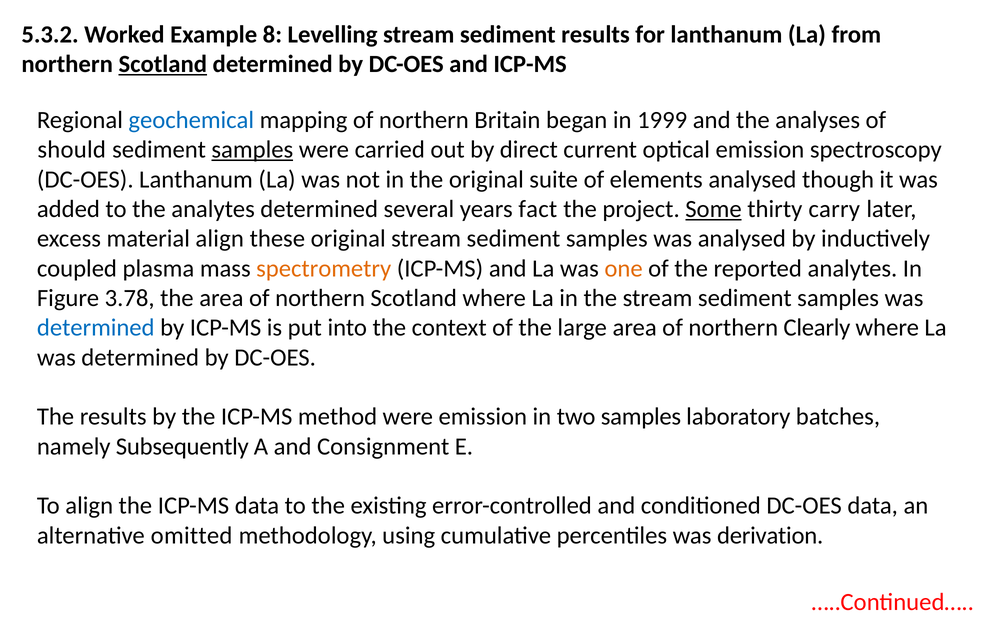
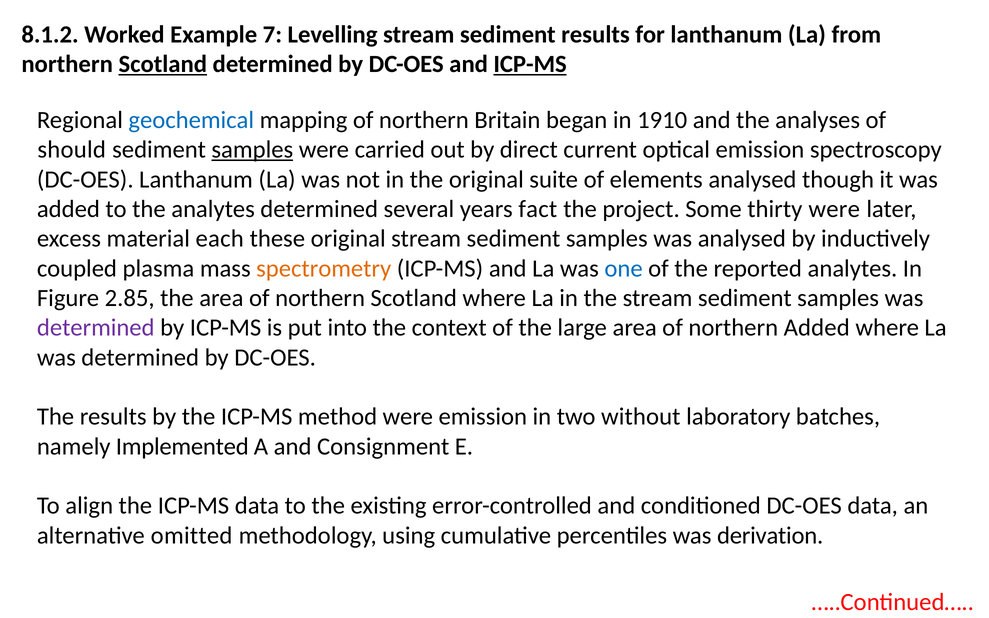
5.3.2: 5.3.2 -> 8.1.2 (50, 35)
8: 8 -> 7 (272, 35)
ICP-MS underline: none -> present (530, 64)
1999: 1999 -> 1910 (662, 120)
Some underline: present -> none (713, 209)
thirty carry: carry -> were (834, 209)
material align: align -> each (220, 239)
one colour: orange -> blue (624, 269)
3.78: 3.78 -> 2.85 (130, 298)
determined colour: blue -> purple (96, 328)
northern Clearly: Clearly -> Added (817, 328)
two samples: samples -> without (641, 417)
Subsequently: Subsequently -> Implemented (182, 447)
